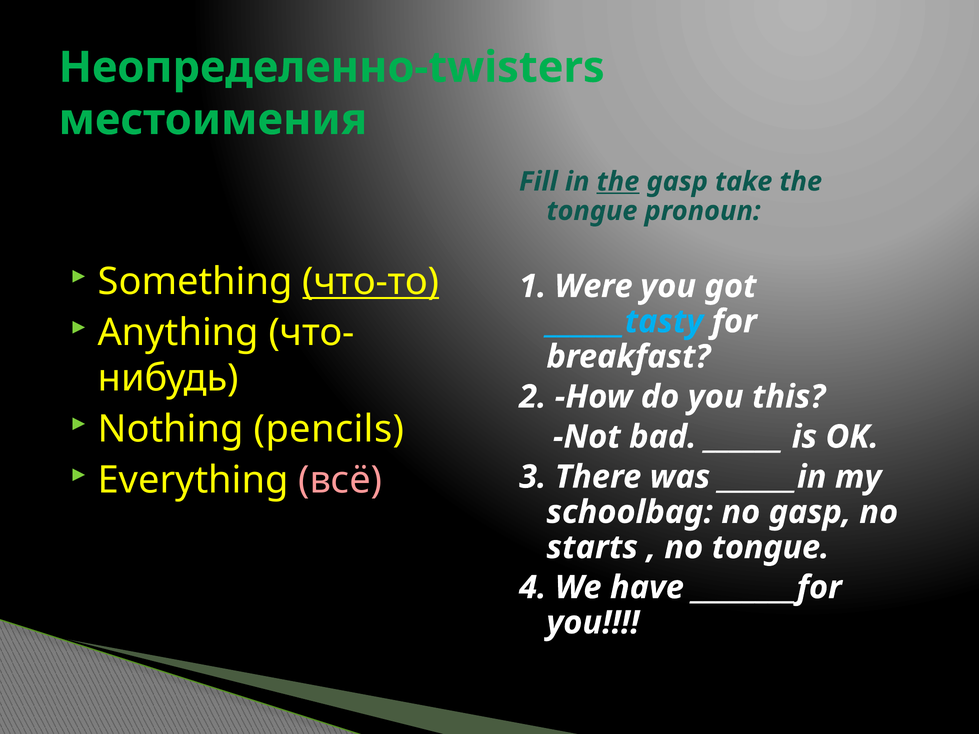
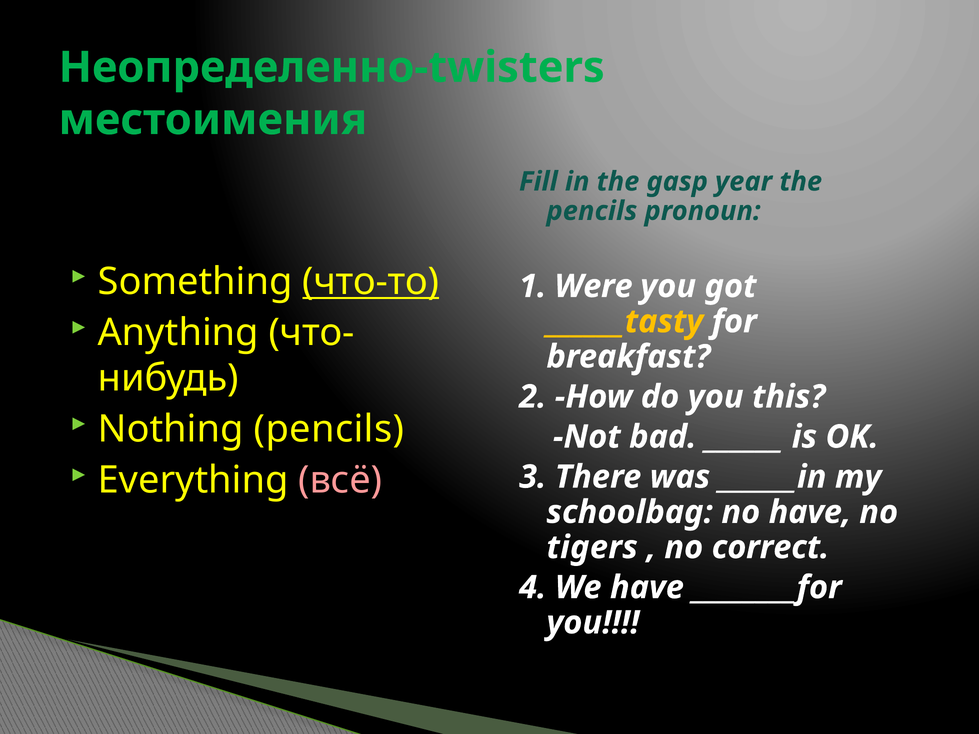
the underline: present -> none (618, 182)
take: take -> year (744, 182)
tongue: tongue -> pencils (592, 211)
______tasty colour: light blue -> yellow (625, 322)
no gasp: gasp -> have (810, 512)
starts: starts -> tigers (592, 548)
no tongue: tongue -> correct (771, 548)
